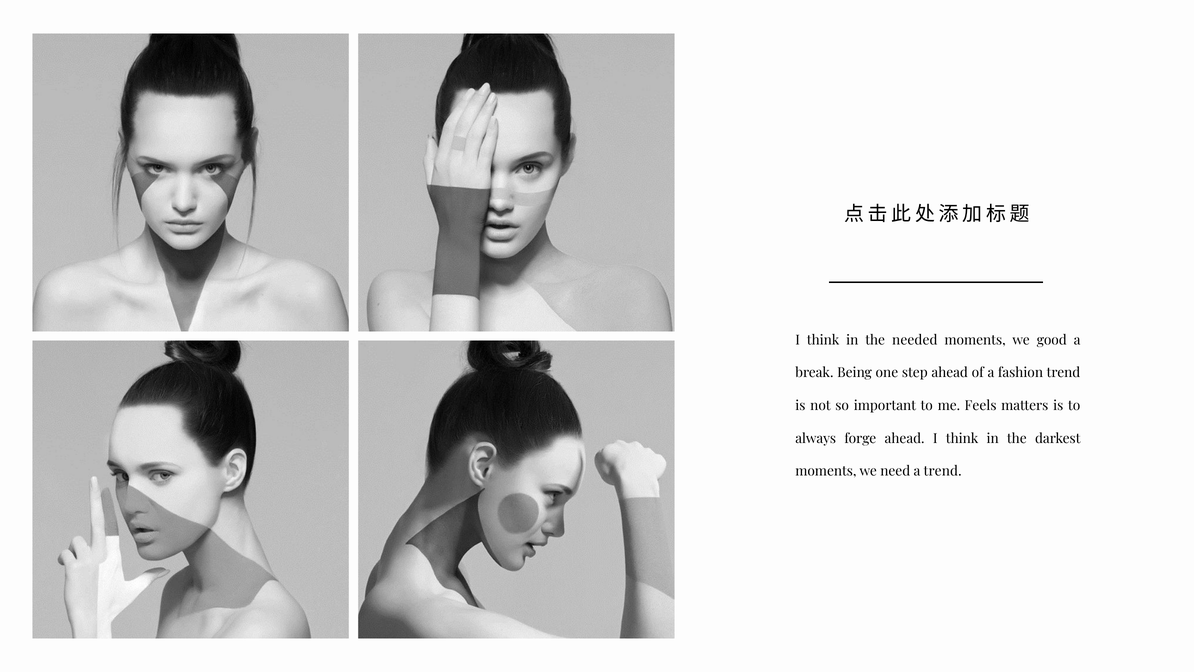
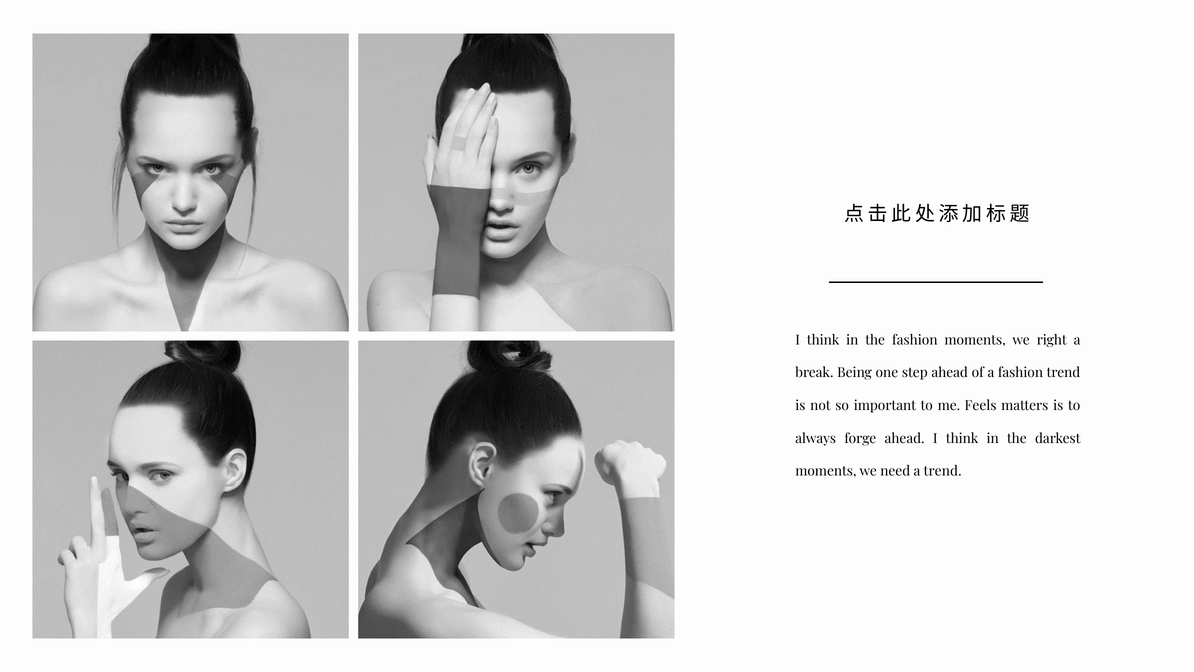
the needed: needed -> fashion (915, 340)
good: good -> right (1052, 340)
